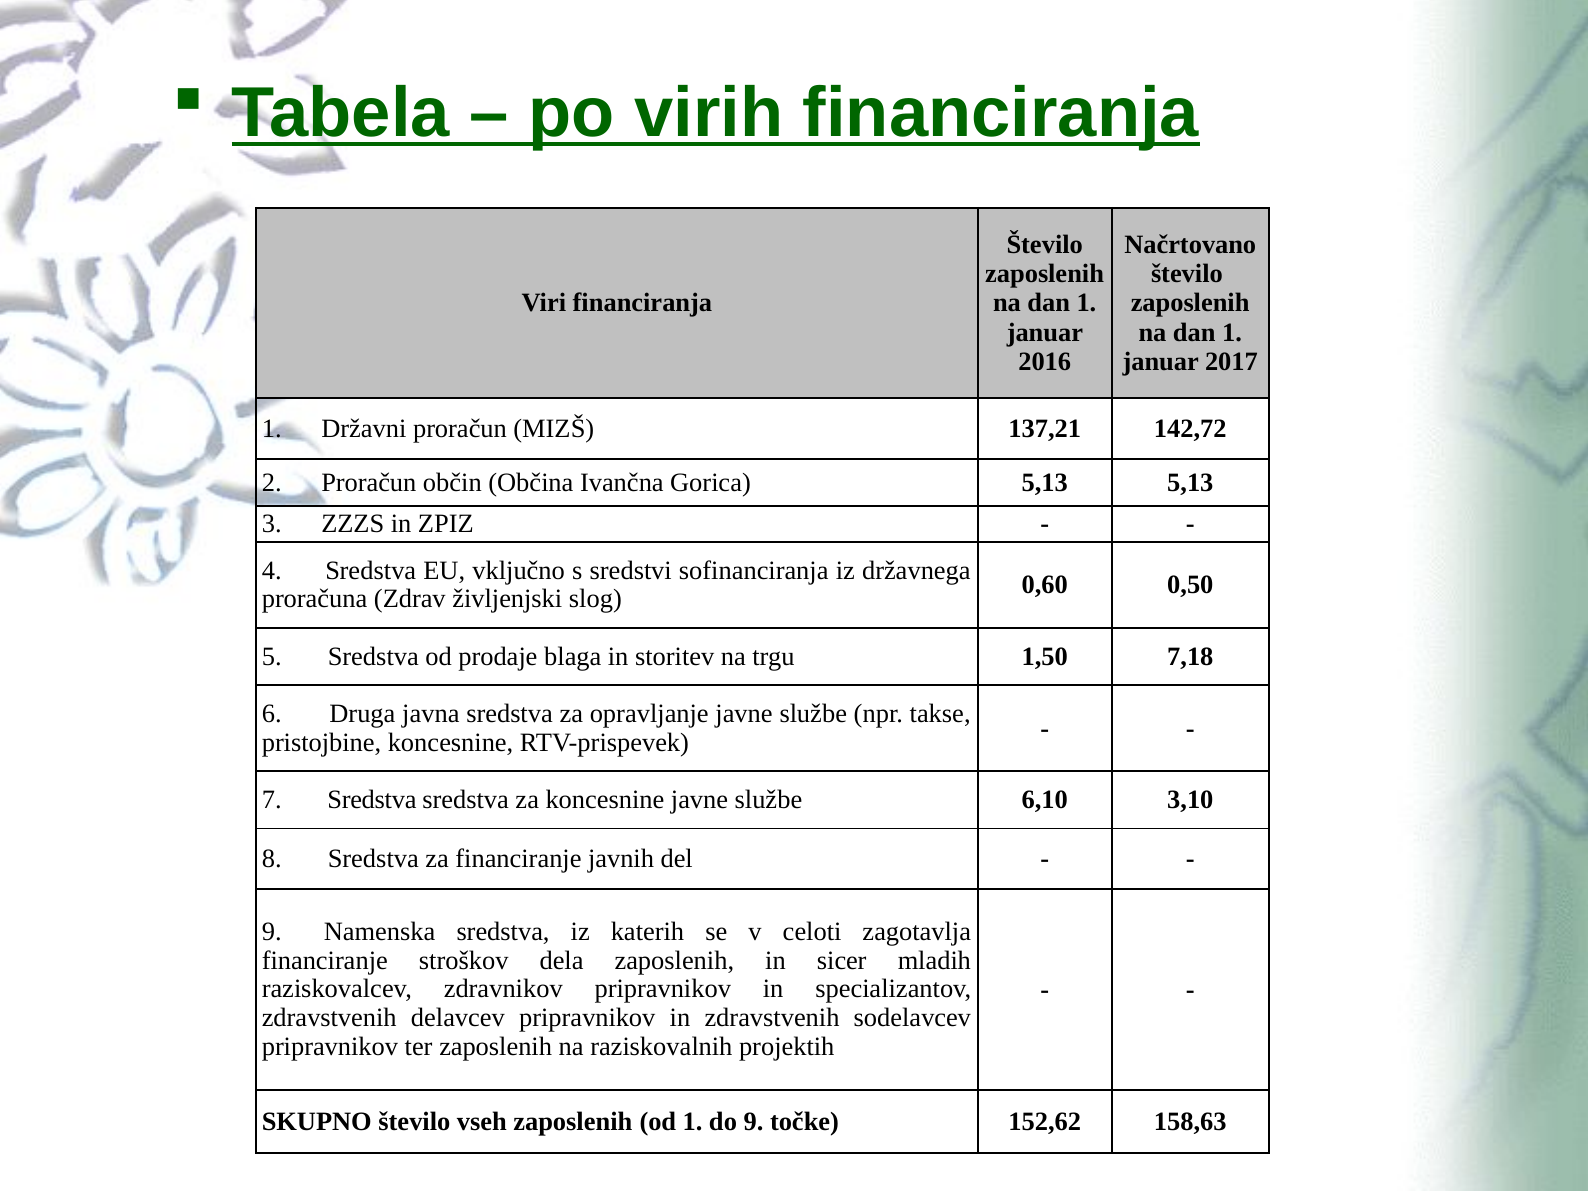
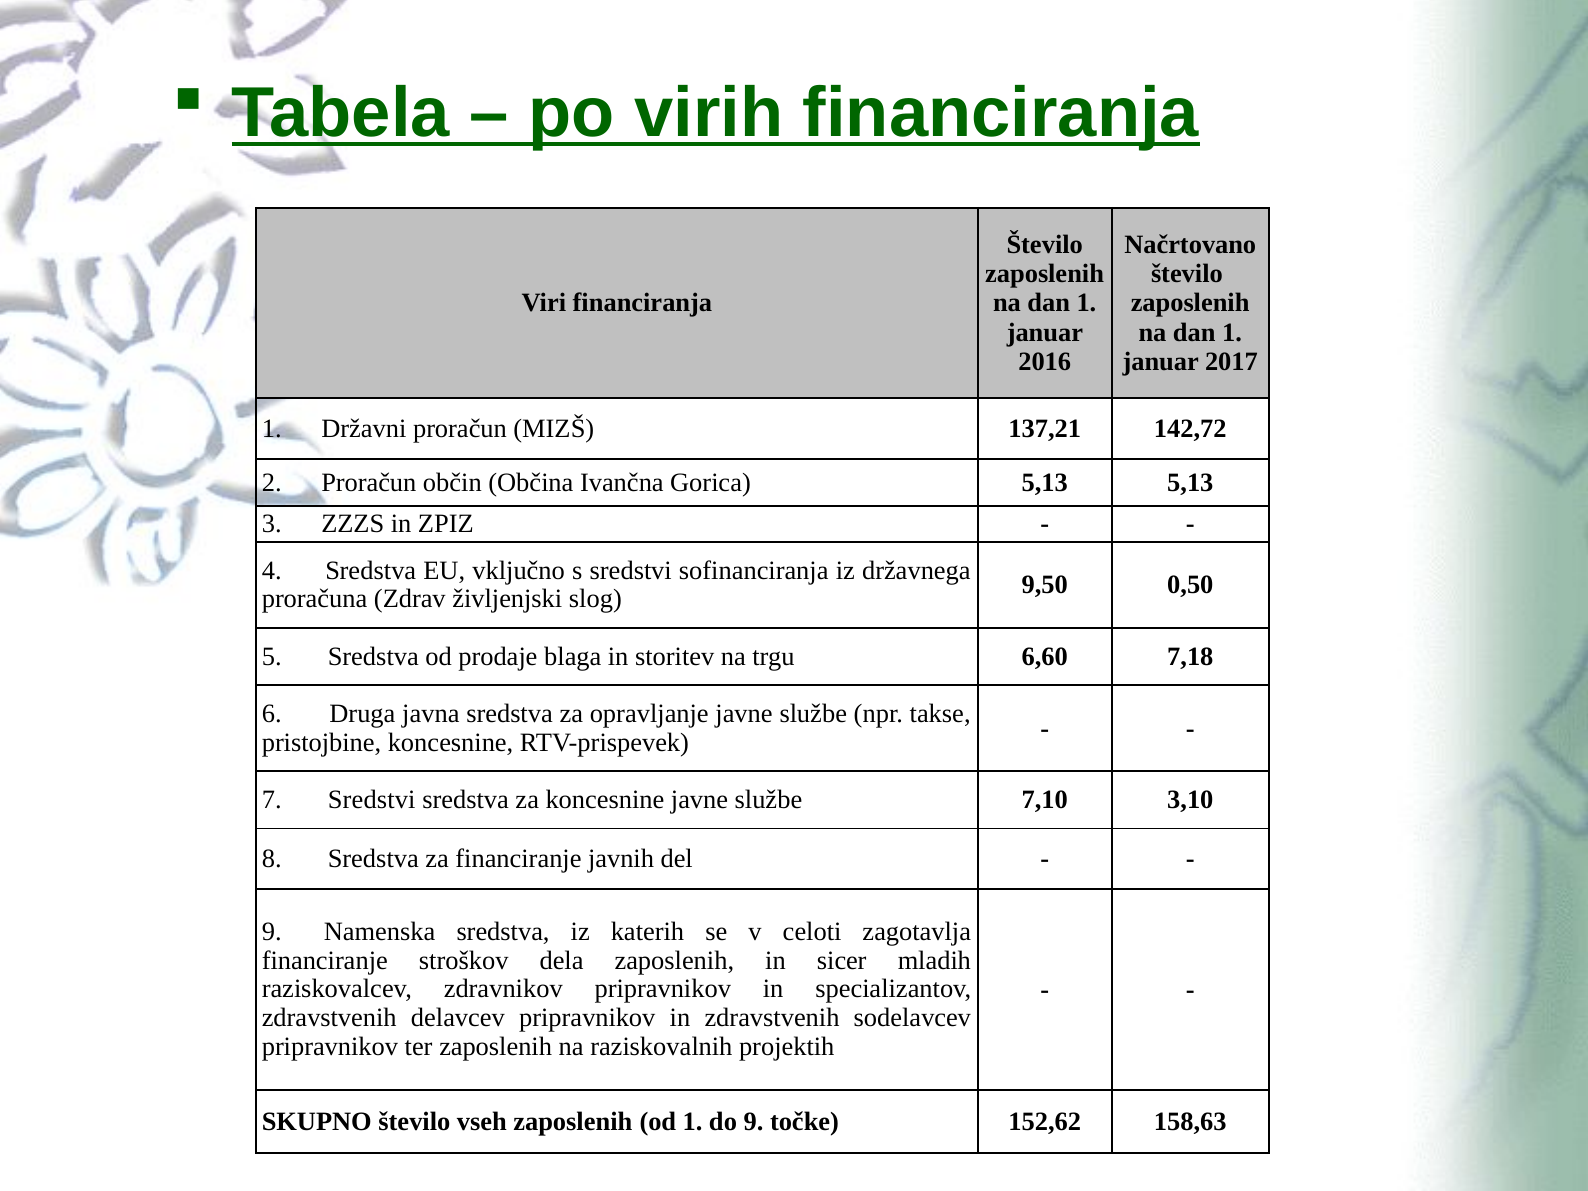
0,60: 0,60 -> 9,50 (1045, 585)
1,50: 1,50 -> 6,60 (1045, 657)
7 Sredstva: Sredstva -> Sredstvi (372, 800)
6,10: 6,10 -> 7,10 (1045, 800)
